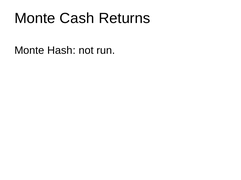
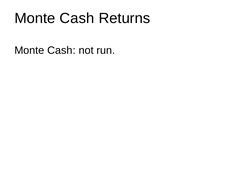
Hash: Hash -> Cash (61, 51)
